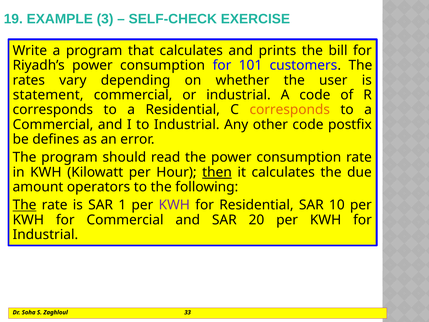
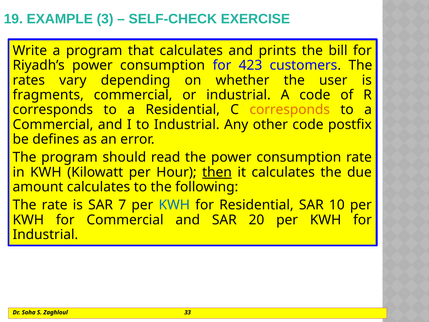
101: 101 -> 423 (250, 65)
statement: statement -> fragments (48, 95)
amount operators: operators -> calculates (99, 187)
The underline: present -> none (25, 205)
1: 1 -> 7 (122, 205)
KWH colour: purple -> blue (174, 205)
